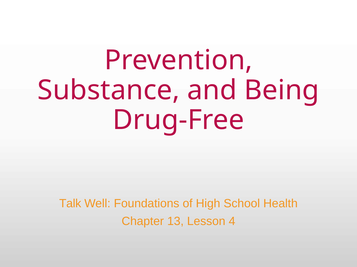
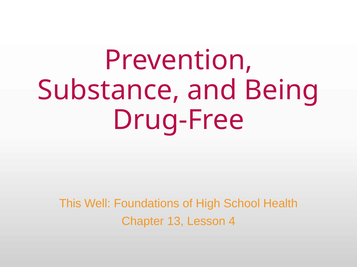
Talk: Talk -> This (70, 204)
